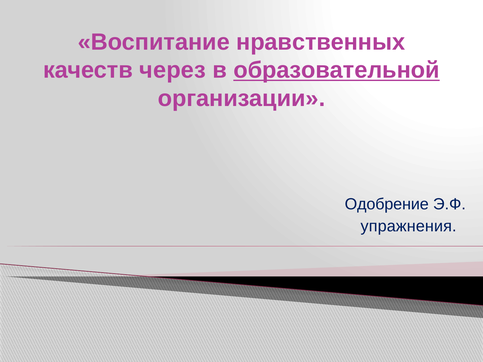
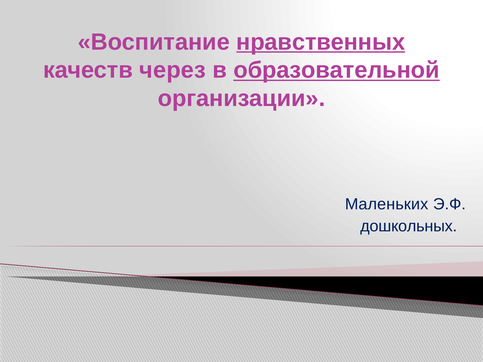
нравственных underline: none -> present (321, 42)
Одобрение: Одобрение -> Маленьких (387, 204)
упражнения: упражнения -> дошкольных (409, 226)
